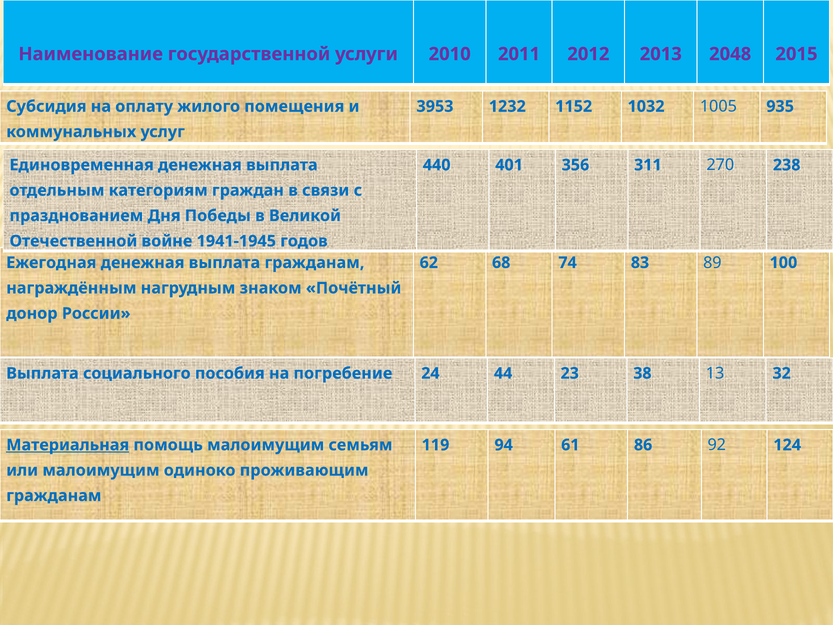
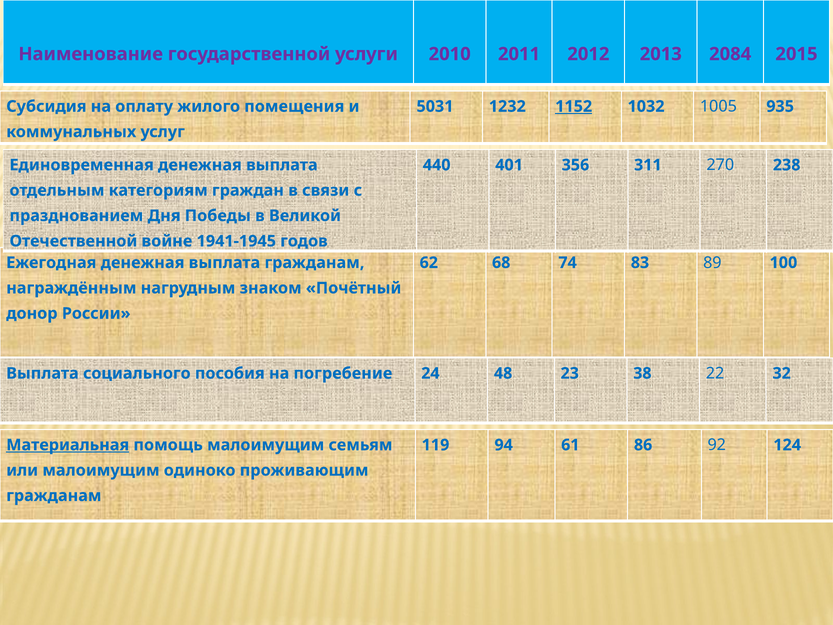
2048: 2048 -> 2084 (730, 54)
3953: 3953 -> 5031 (435, 106)
1152 underline: none -> present (574, 106)
44: 44 -> 48 (503, 373)
13: 13 -> 22 (715, 373)
